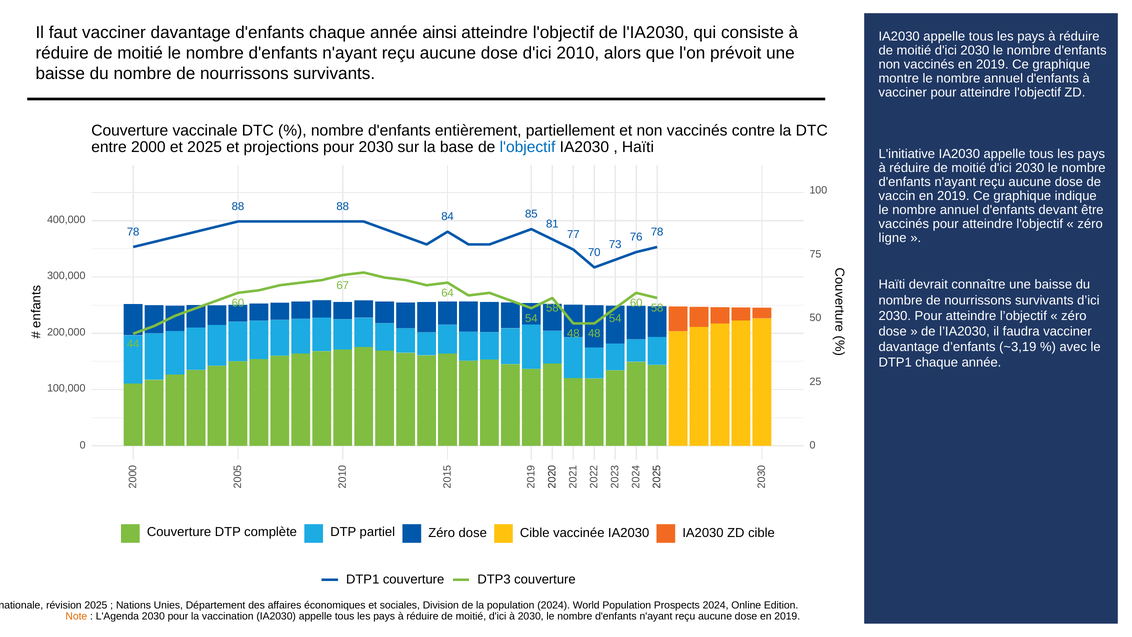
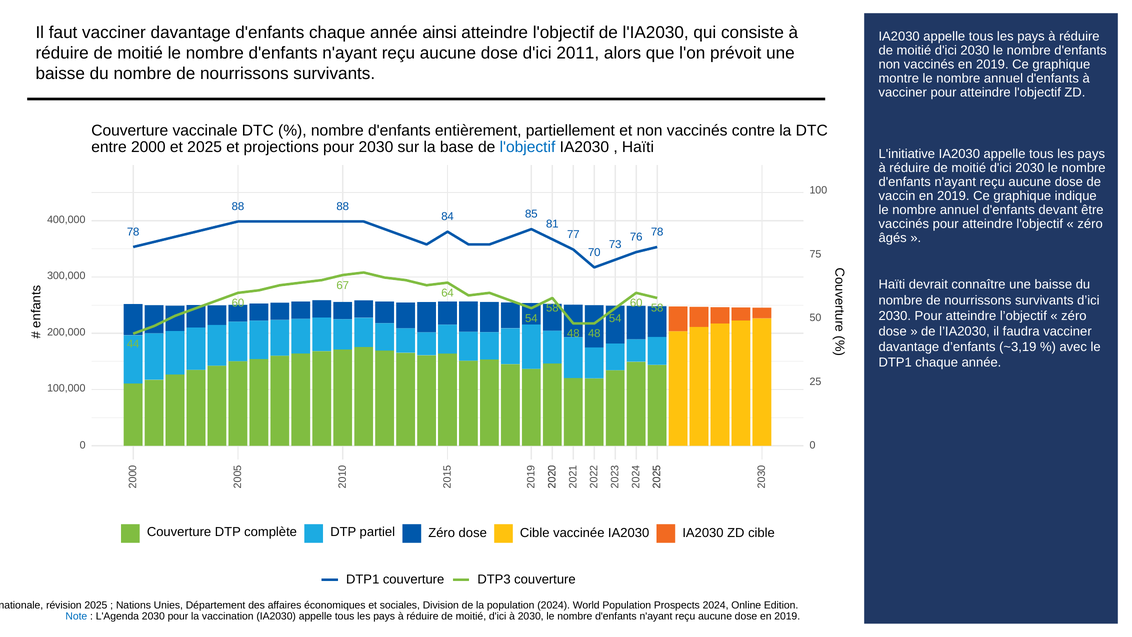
2010: 2010 -> 2011 (578, 53)
ligne: ligne -> âgés (893, 238)
Note colour: orange -> blue (76, 616)
